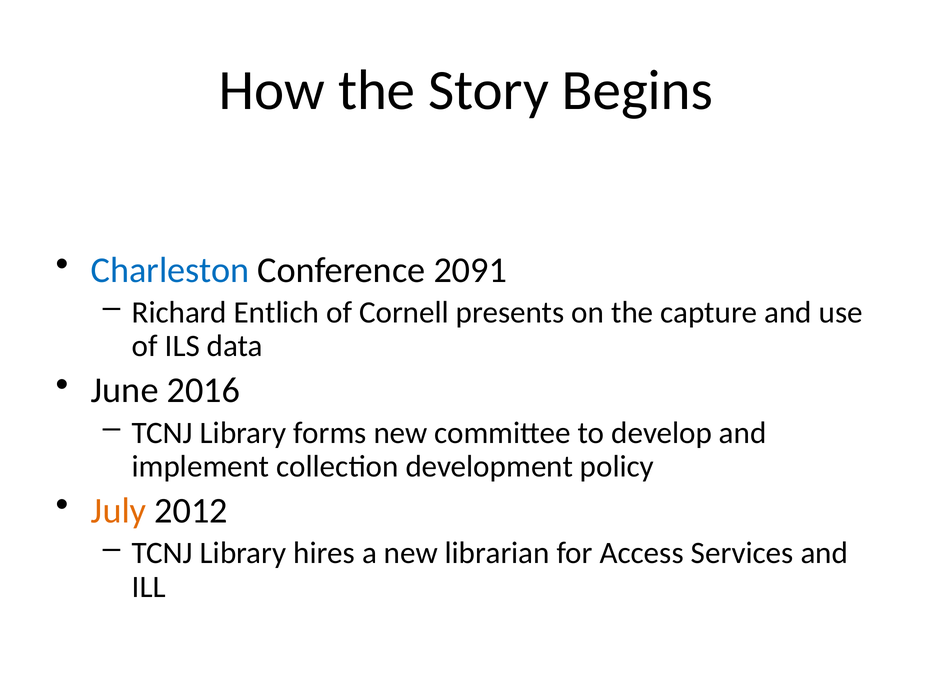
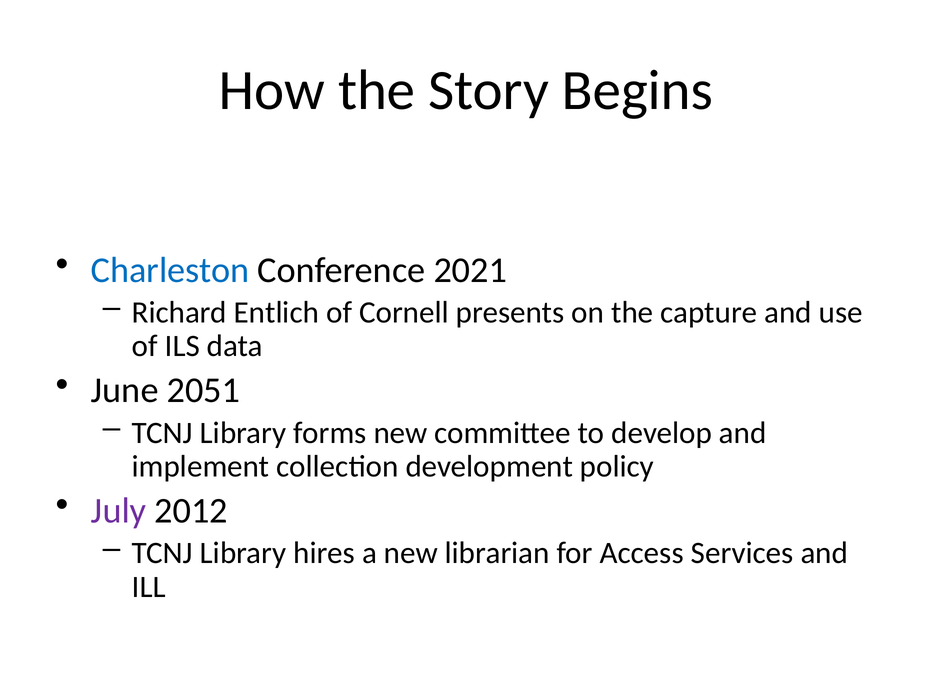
2091: 2091 -> 2021 (470, 270)
2016: 2016 -> 2051 (203, 390)
July colour: orange -> purple (119, 511)
